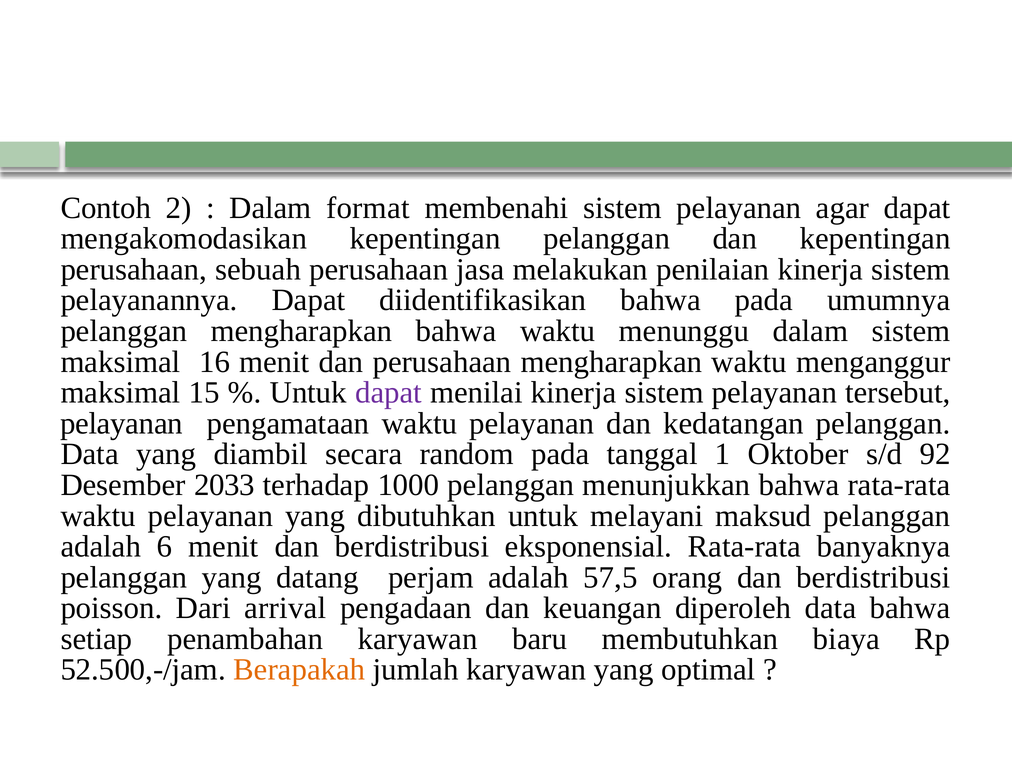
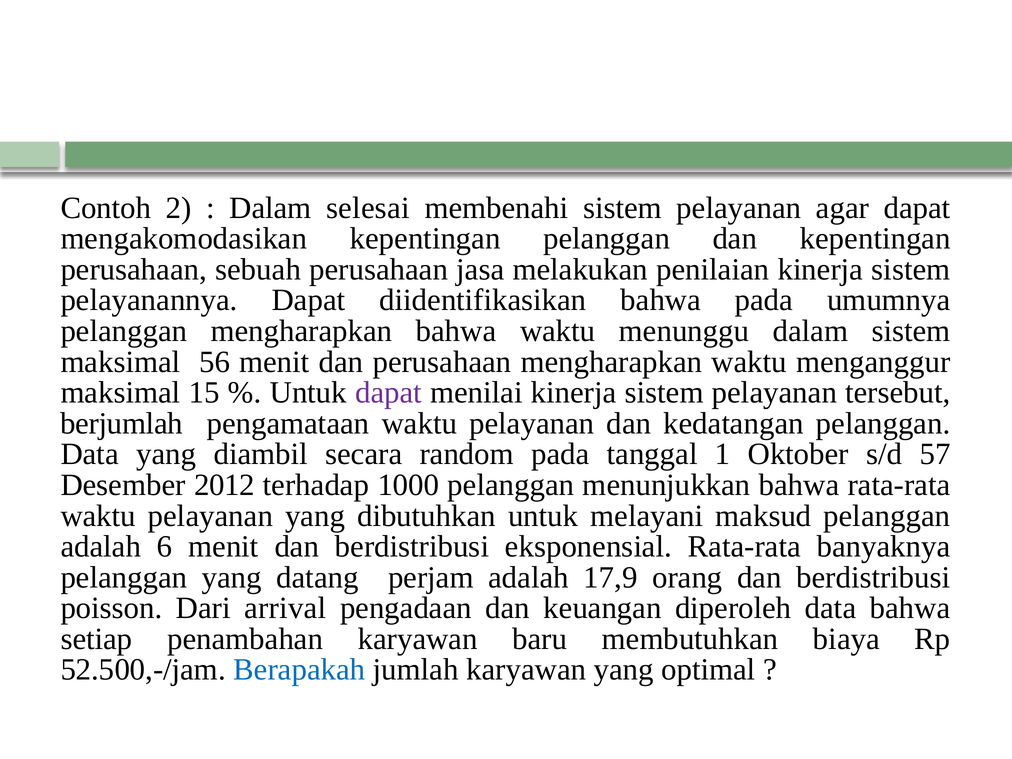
format: format -> selesai (368, 208)
16: 16 -> 56 (215, 362)
pelayanan: pelayanan -> berjumlah (122, 423)
92: 92 -> 57 (935, 454)
2033: 2033 -> 2012 (224, 485)
57,5: 57,5 -> 17,9 (610, 577)
Berapakah colour: orange -> blue (299, 670)
